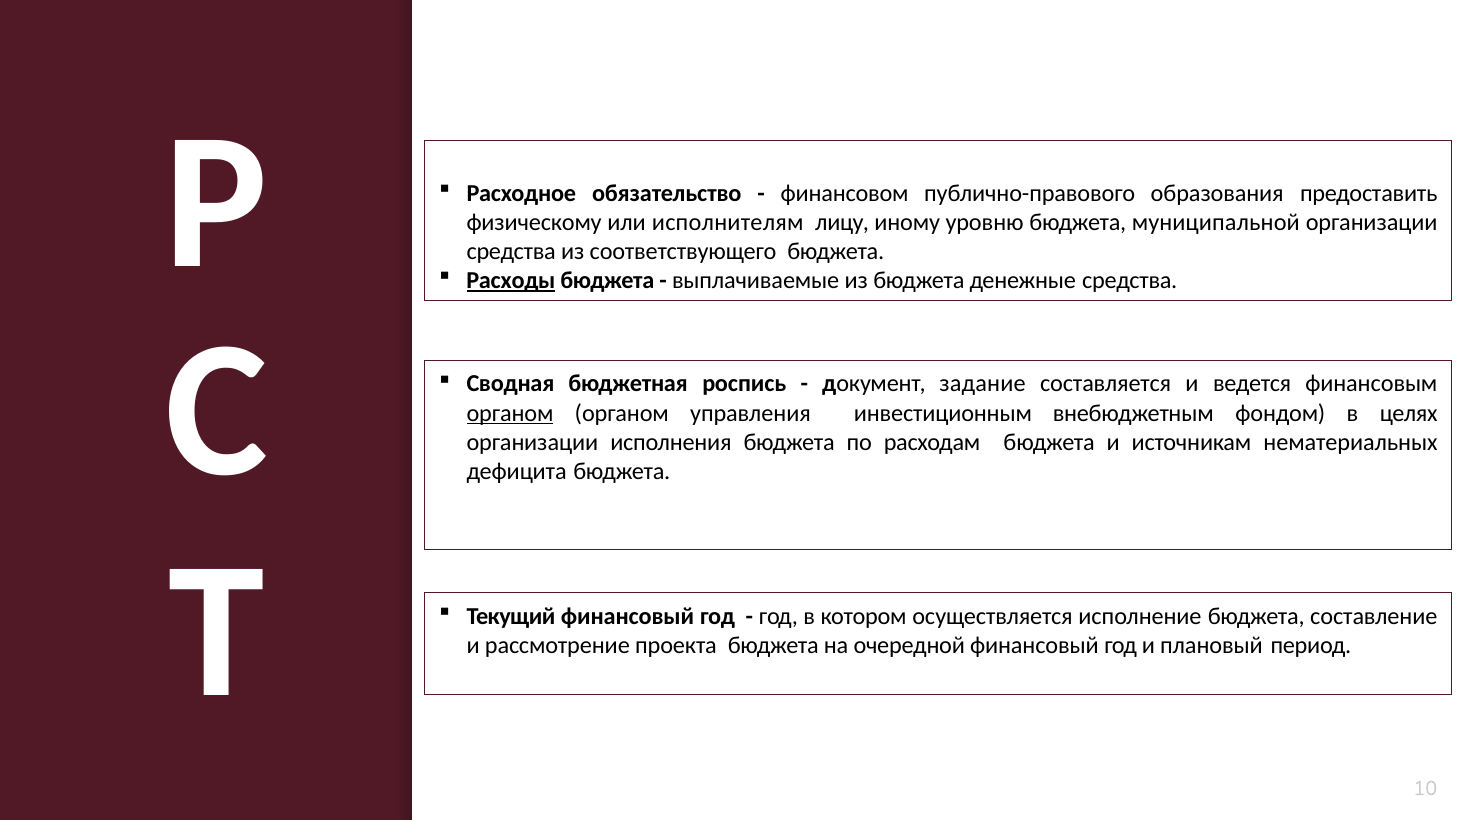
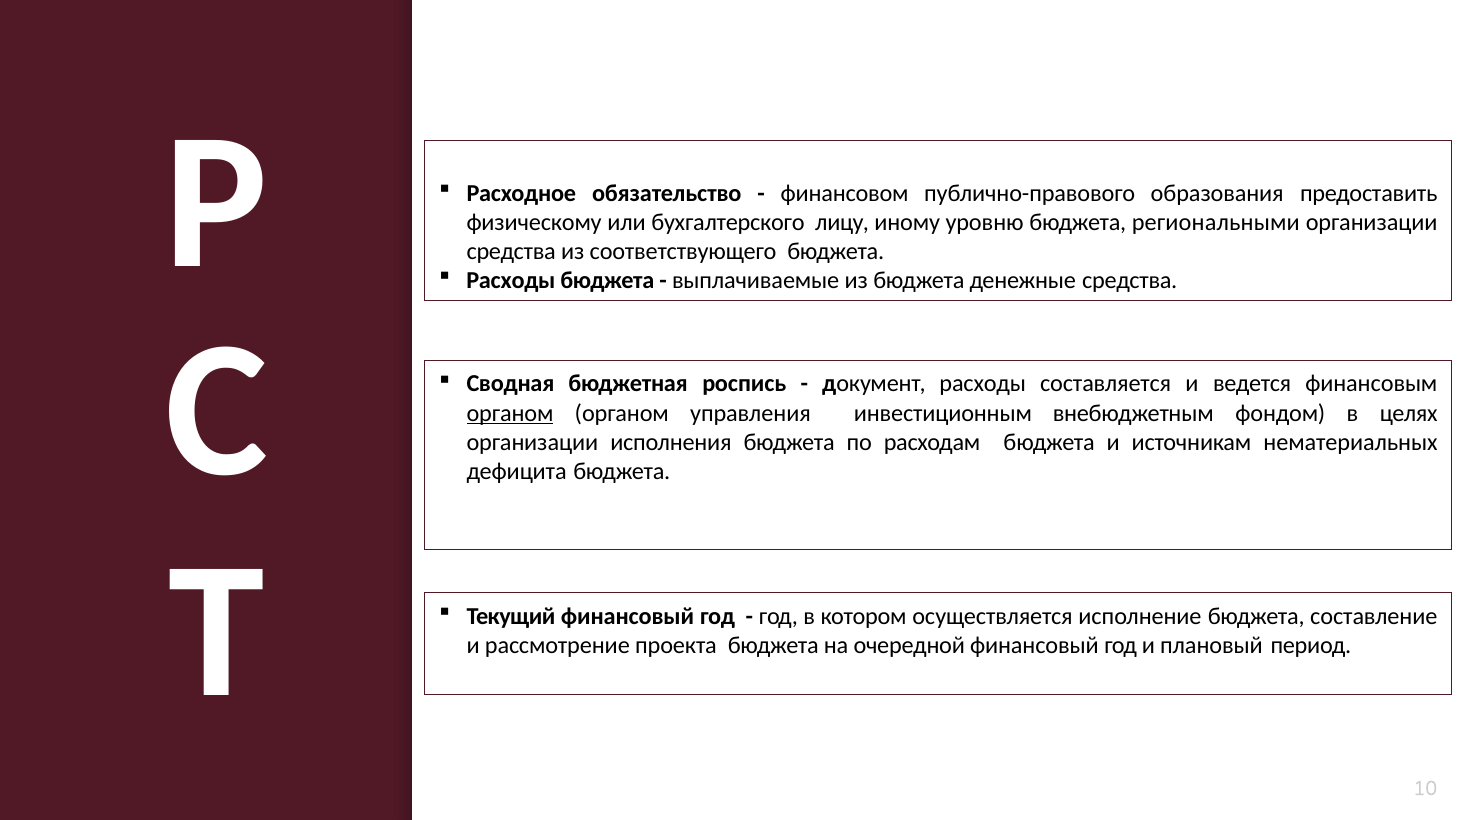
исполнителям: исполнителям -> бухгалтерского (728, 222)
муниципальной: муниципальной -> региональными (1216, 222)
Расходы underline: present -> none (511, 281)
документ задание: задание -> расходы (983, 384)
